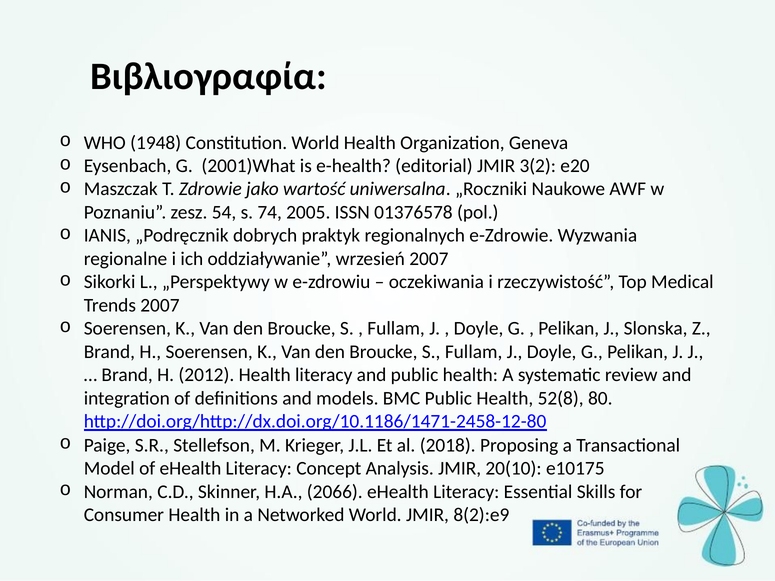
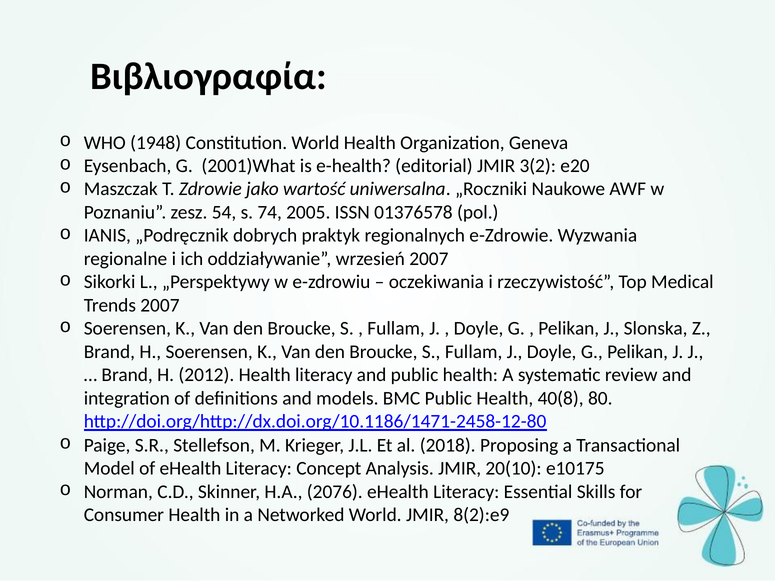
52(8: 52(8 -> 40(8 (561, 398)
2066: 2066 -> 2076 (335, 492)
